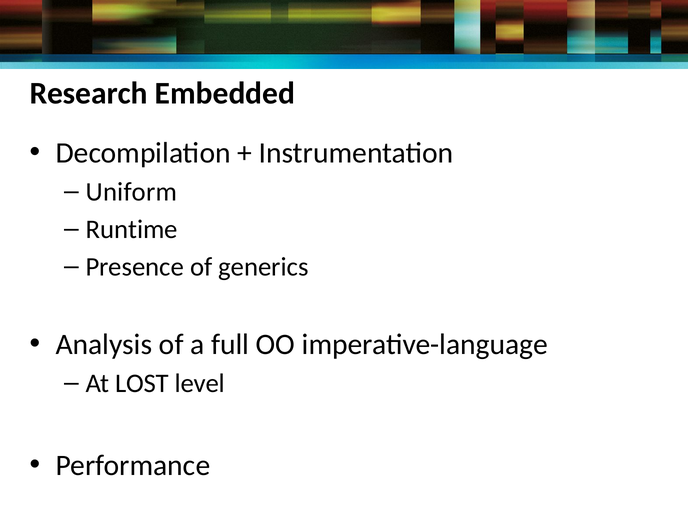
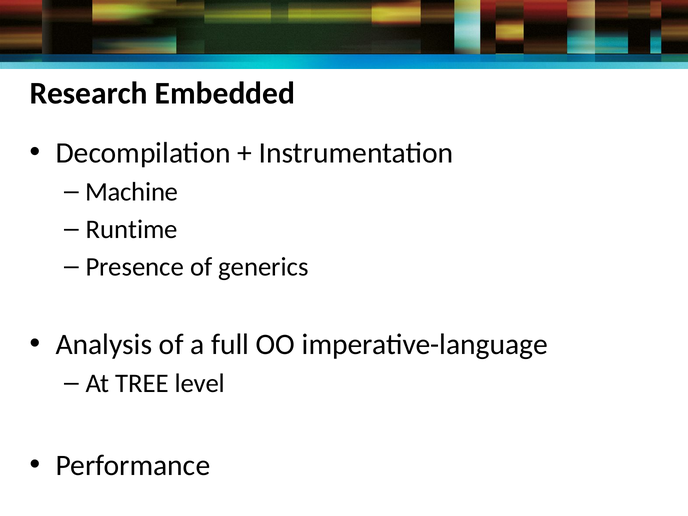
Uniform: Uniform -> Machine (132, 192)
LOST: LOST -> TREE (142, 384)
